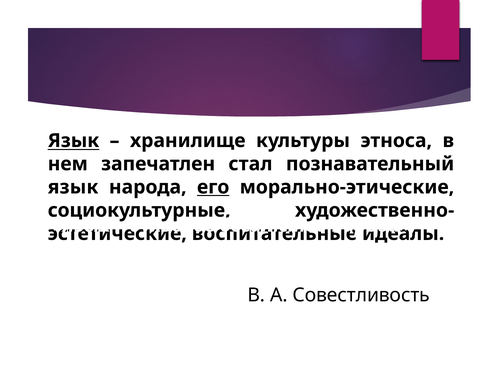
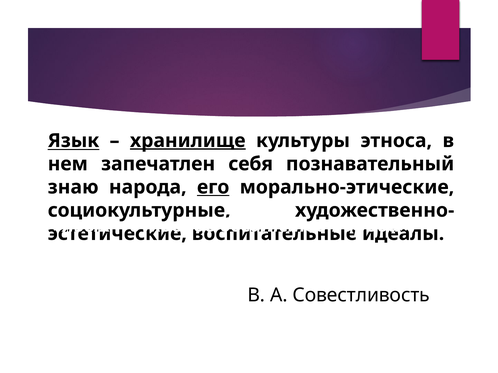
хранилище underline: none -> present (188, 141)
стал: стал -> себя (251, 164)
язык: язык -> знаю (73, 187)
